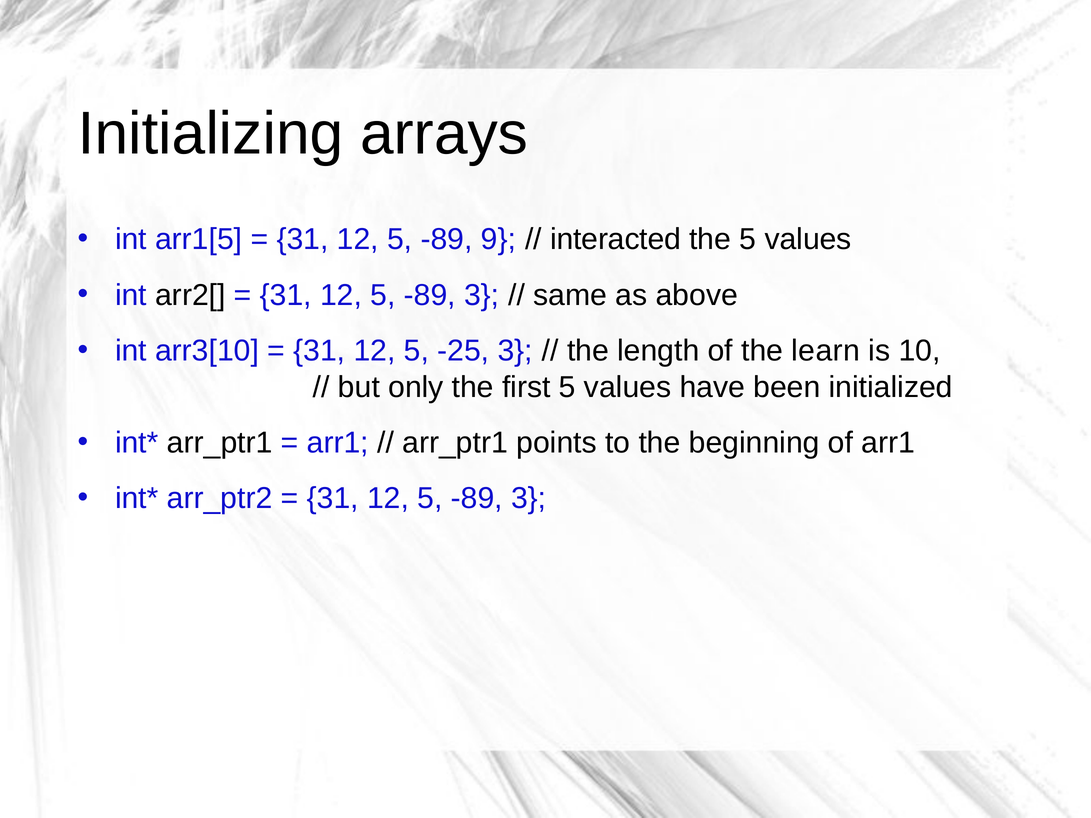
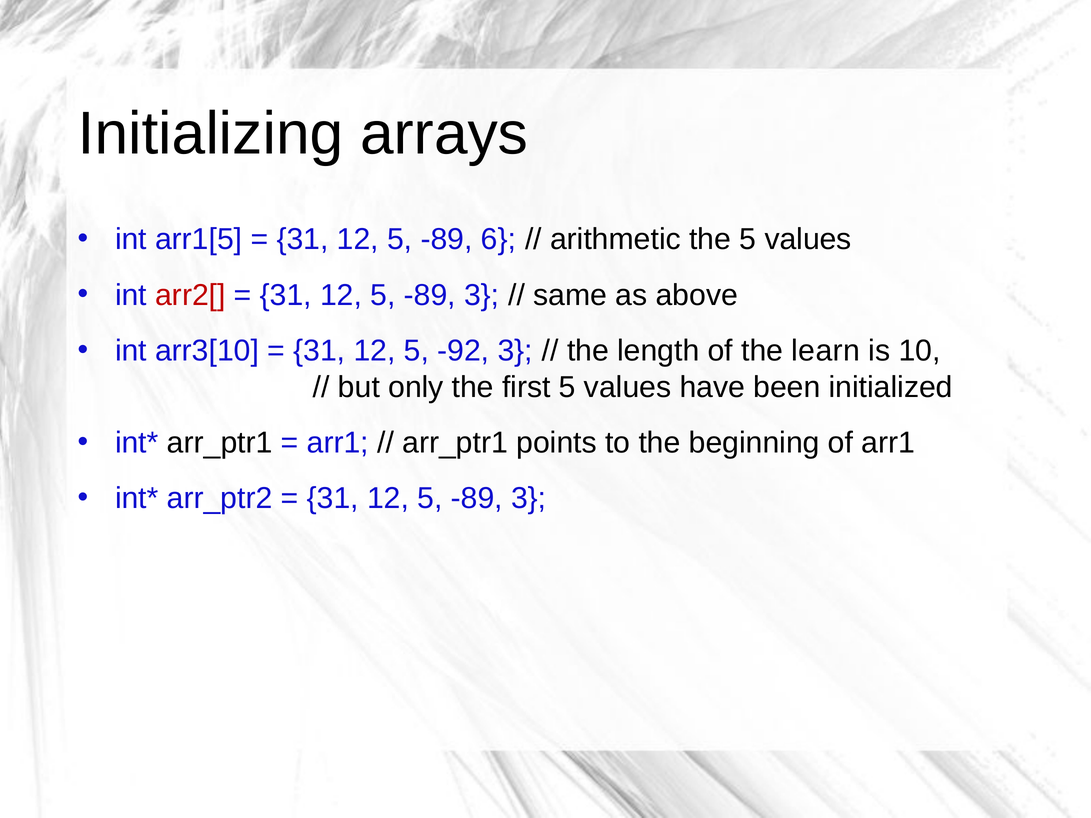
9: 9 -> 6 (498, 239)
interacted: interacted -> arithmetic (616, 239)
arr2[ colour: black -> red (190, 295)
-25: -25 -> -92 (463, 351)
